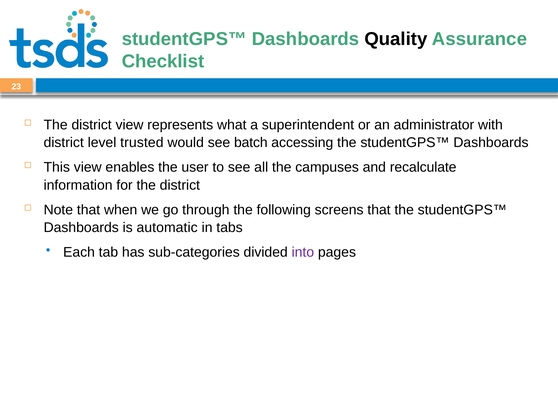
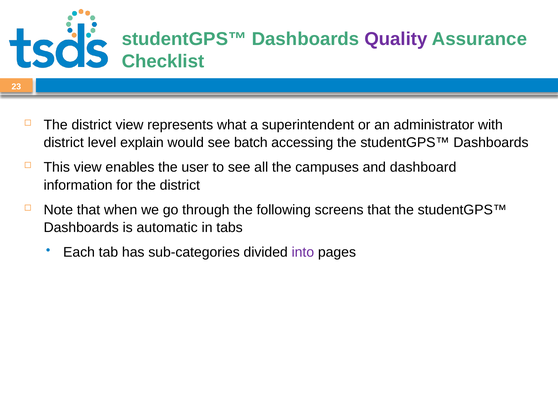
Quality colour: black -> purple (396, 39)
trusted: trusted -> explain (142, 142)
recalculate: recalculate -> dashboard (423, 167)
